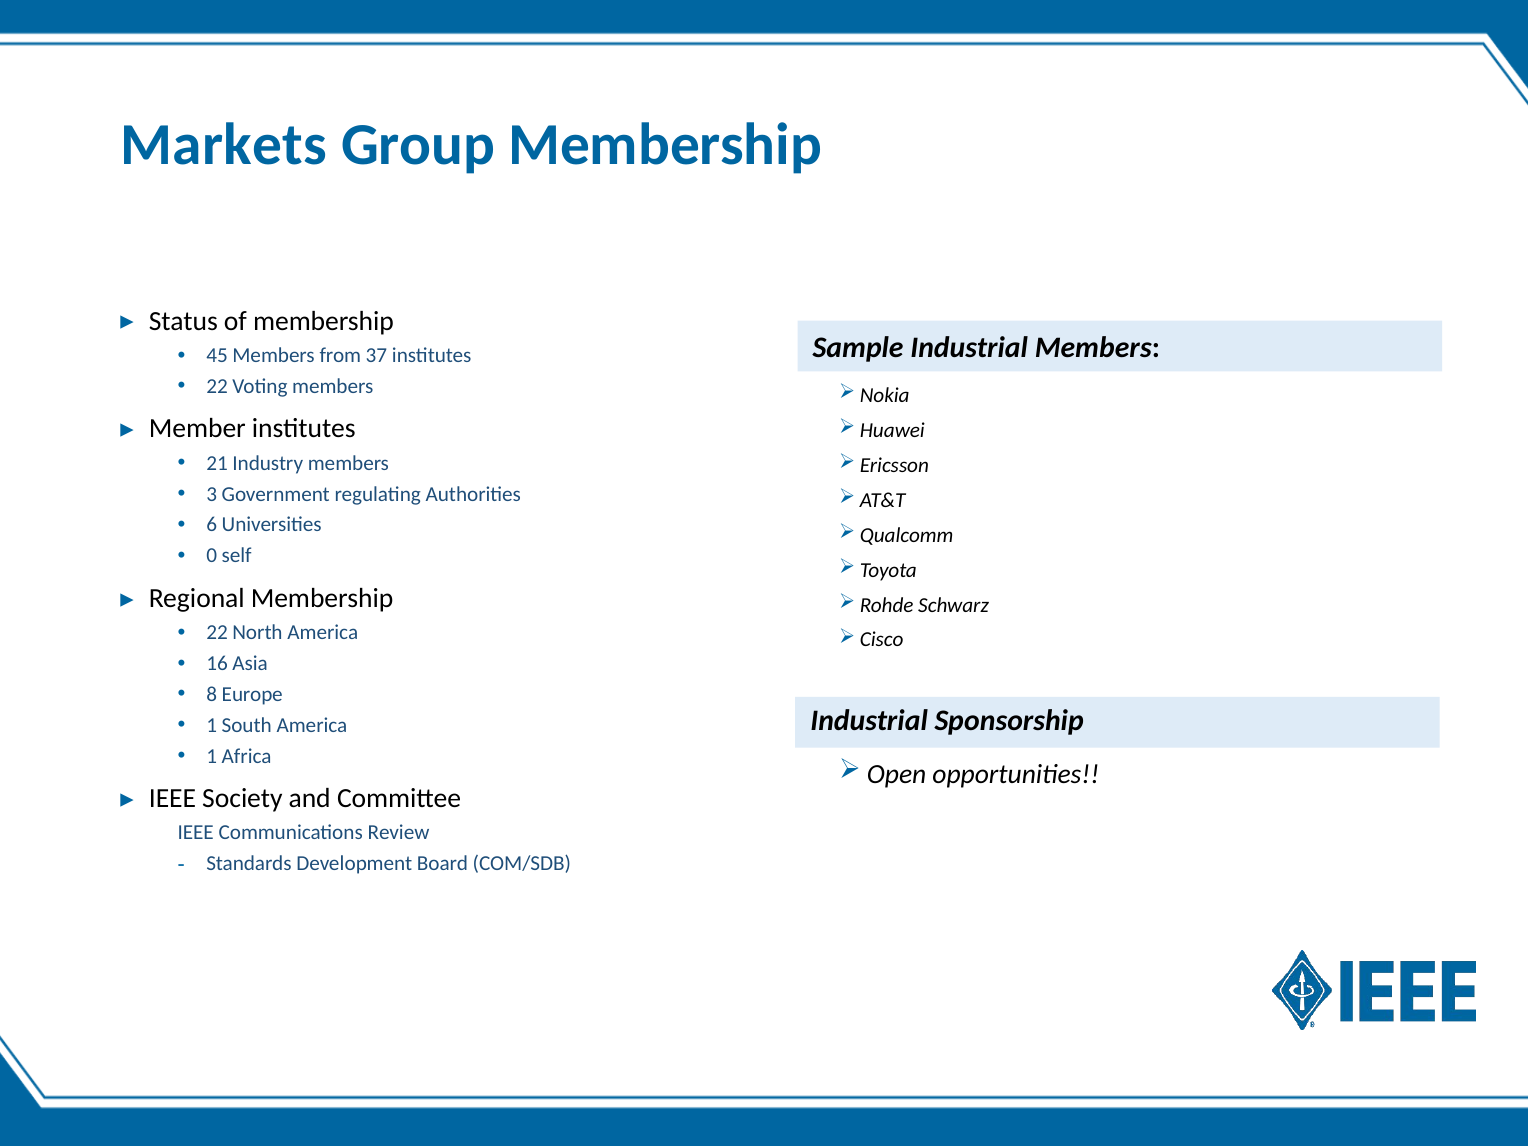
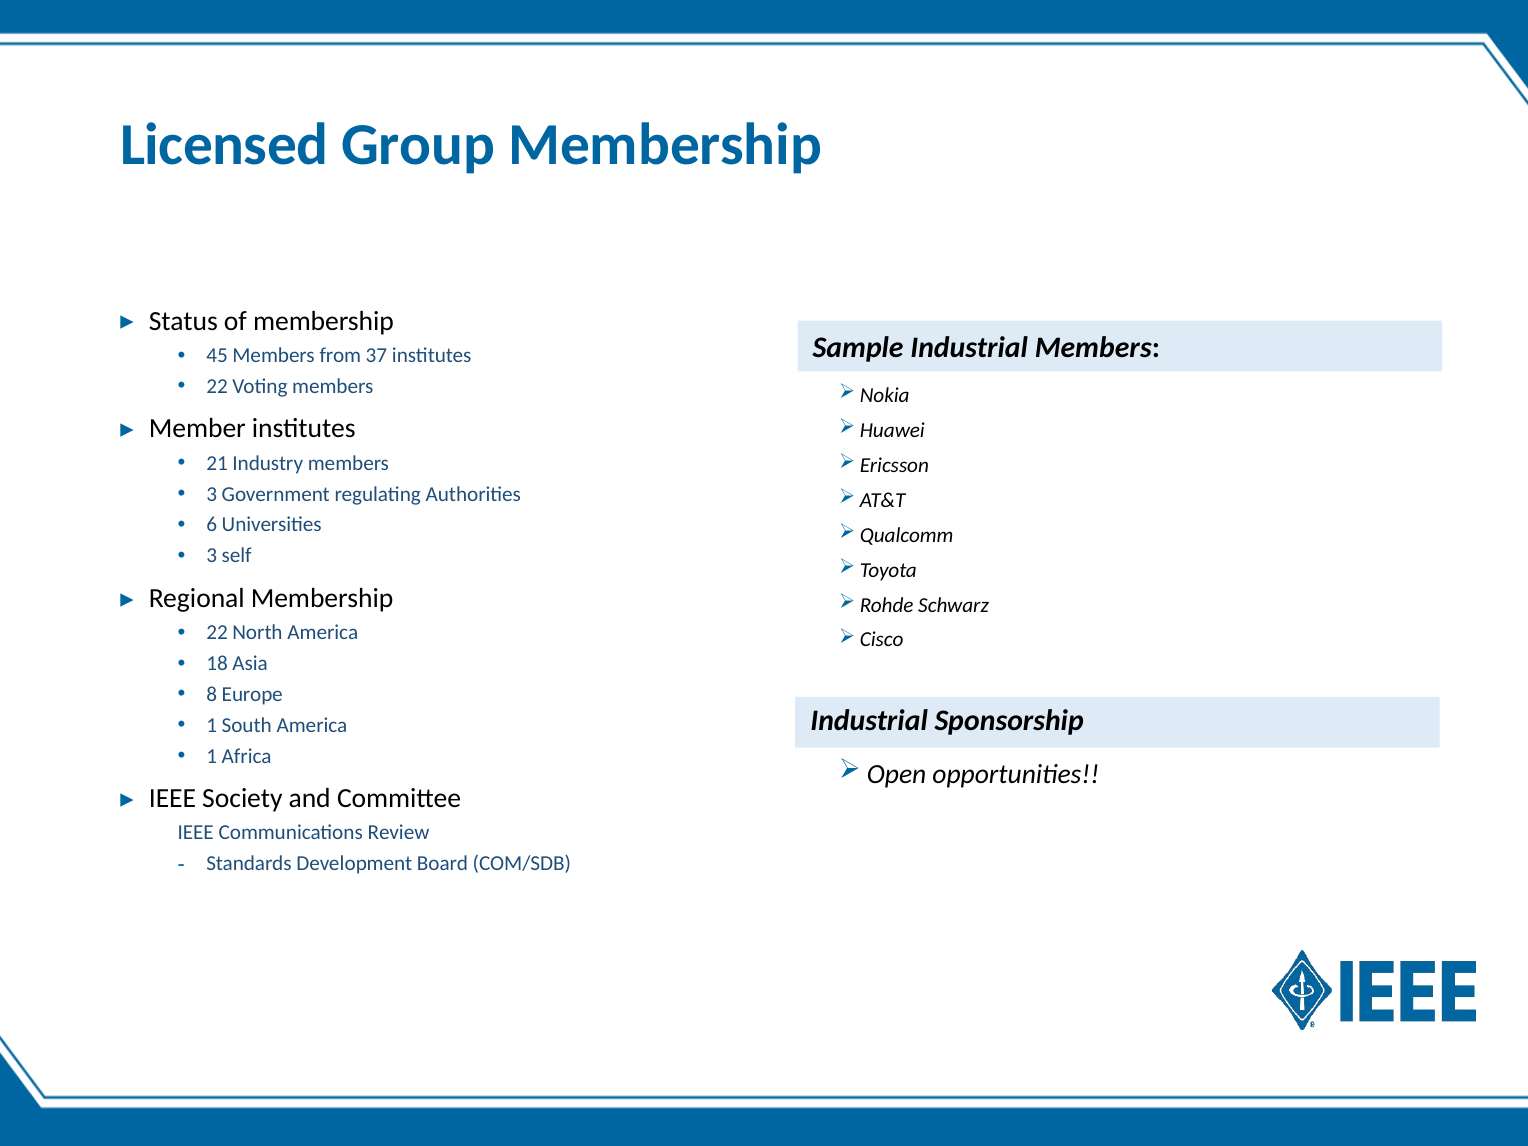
Markets: Markets -> Licensed (224, 145)
0: 0 -> 3 (212, 556)
16: 16 -> 18 (217, 664)
